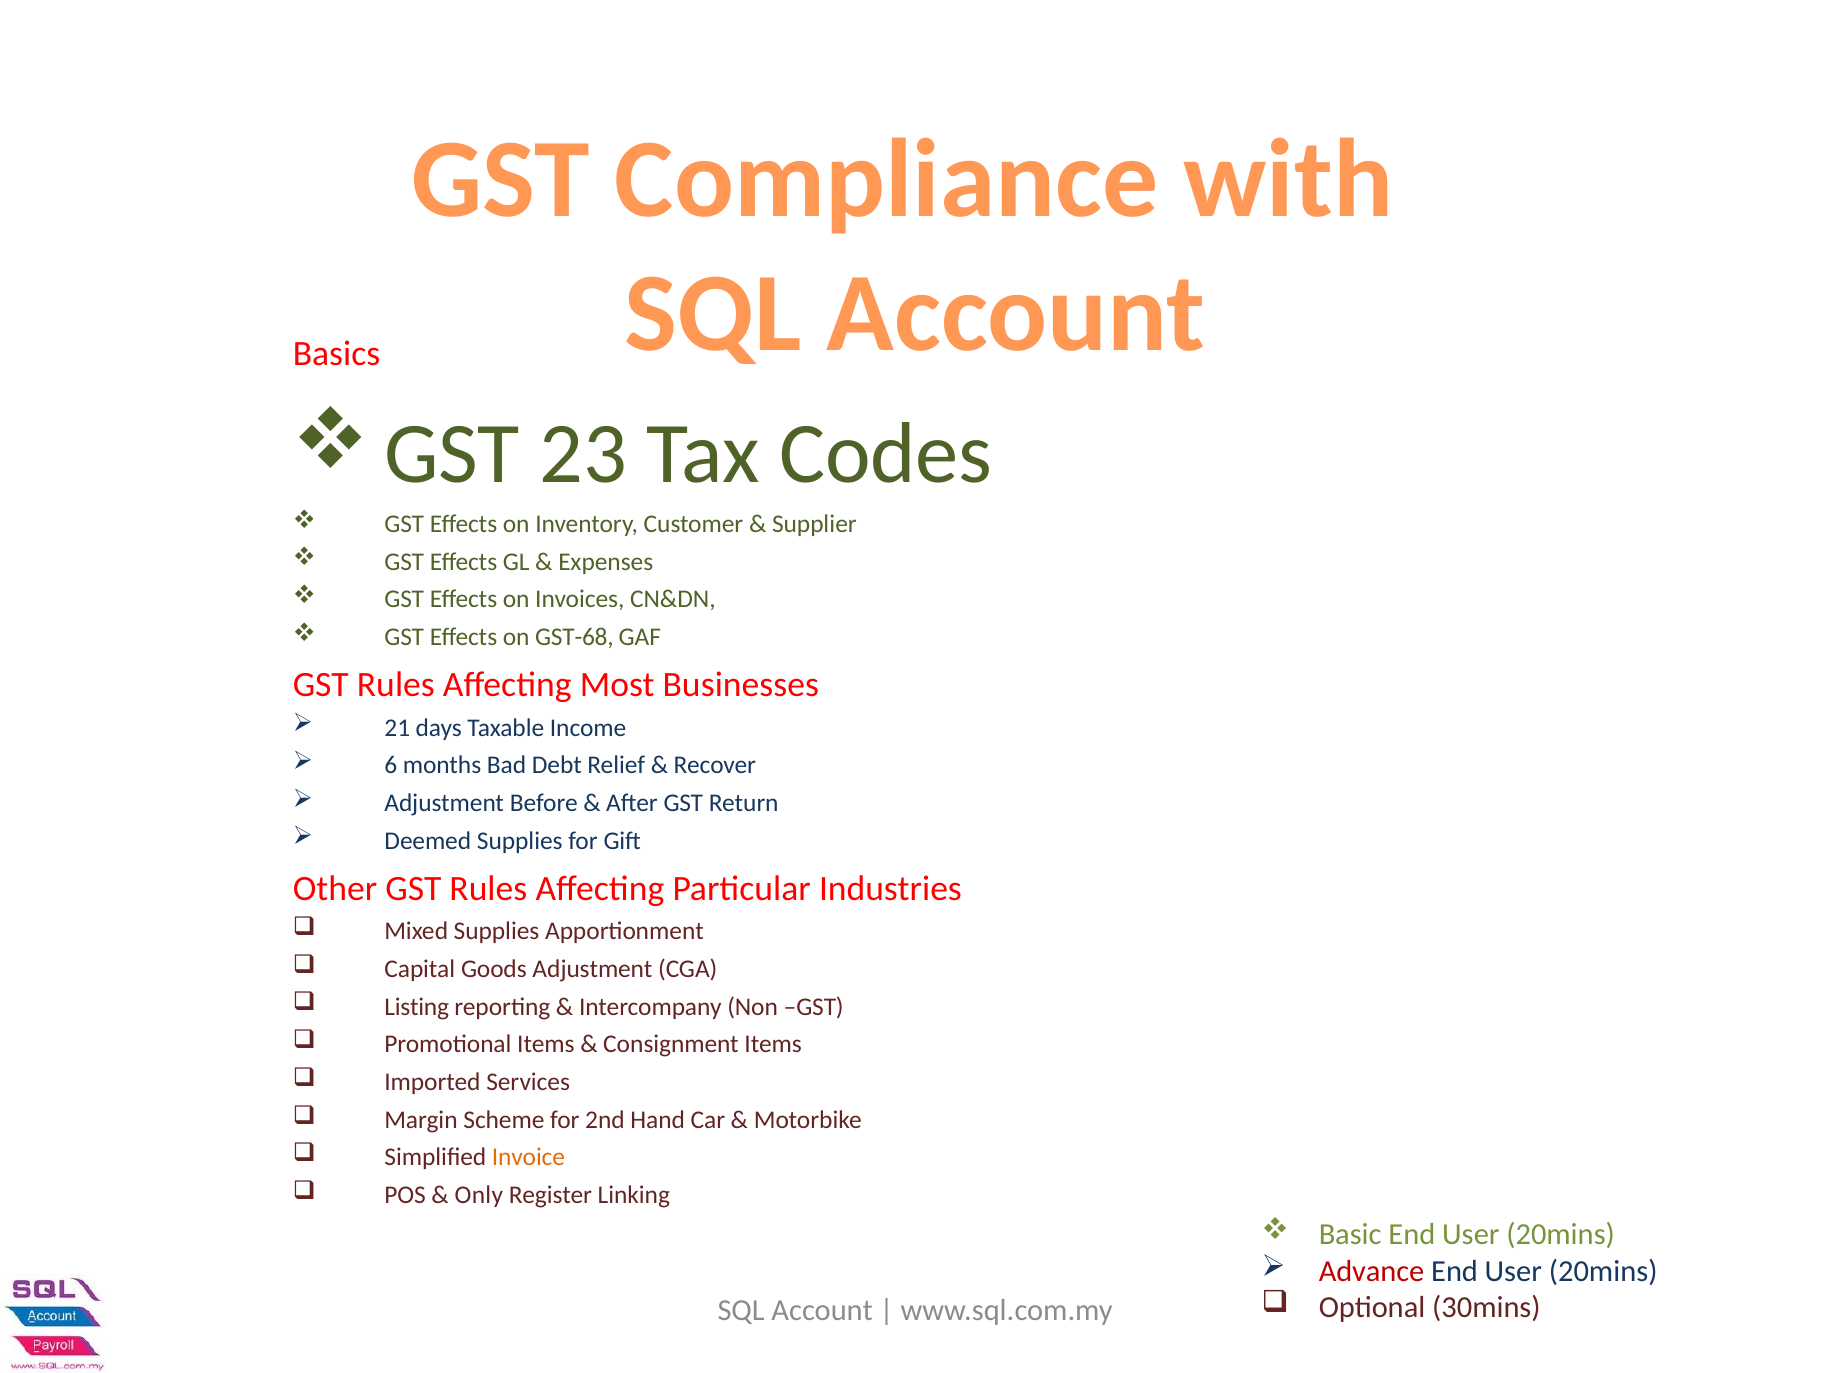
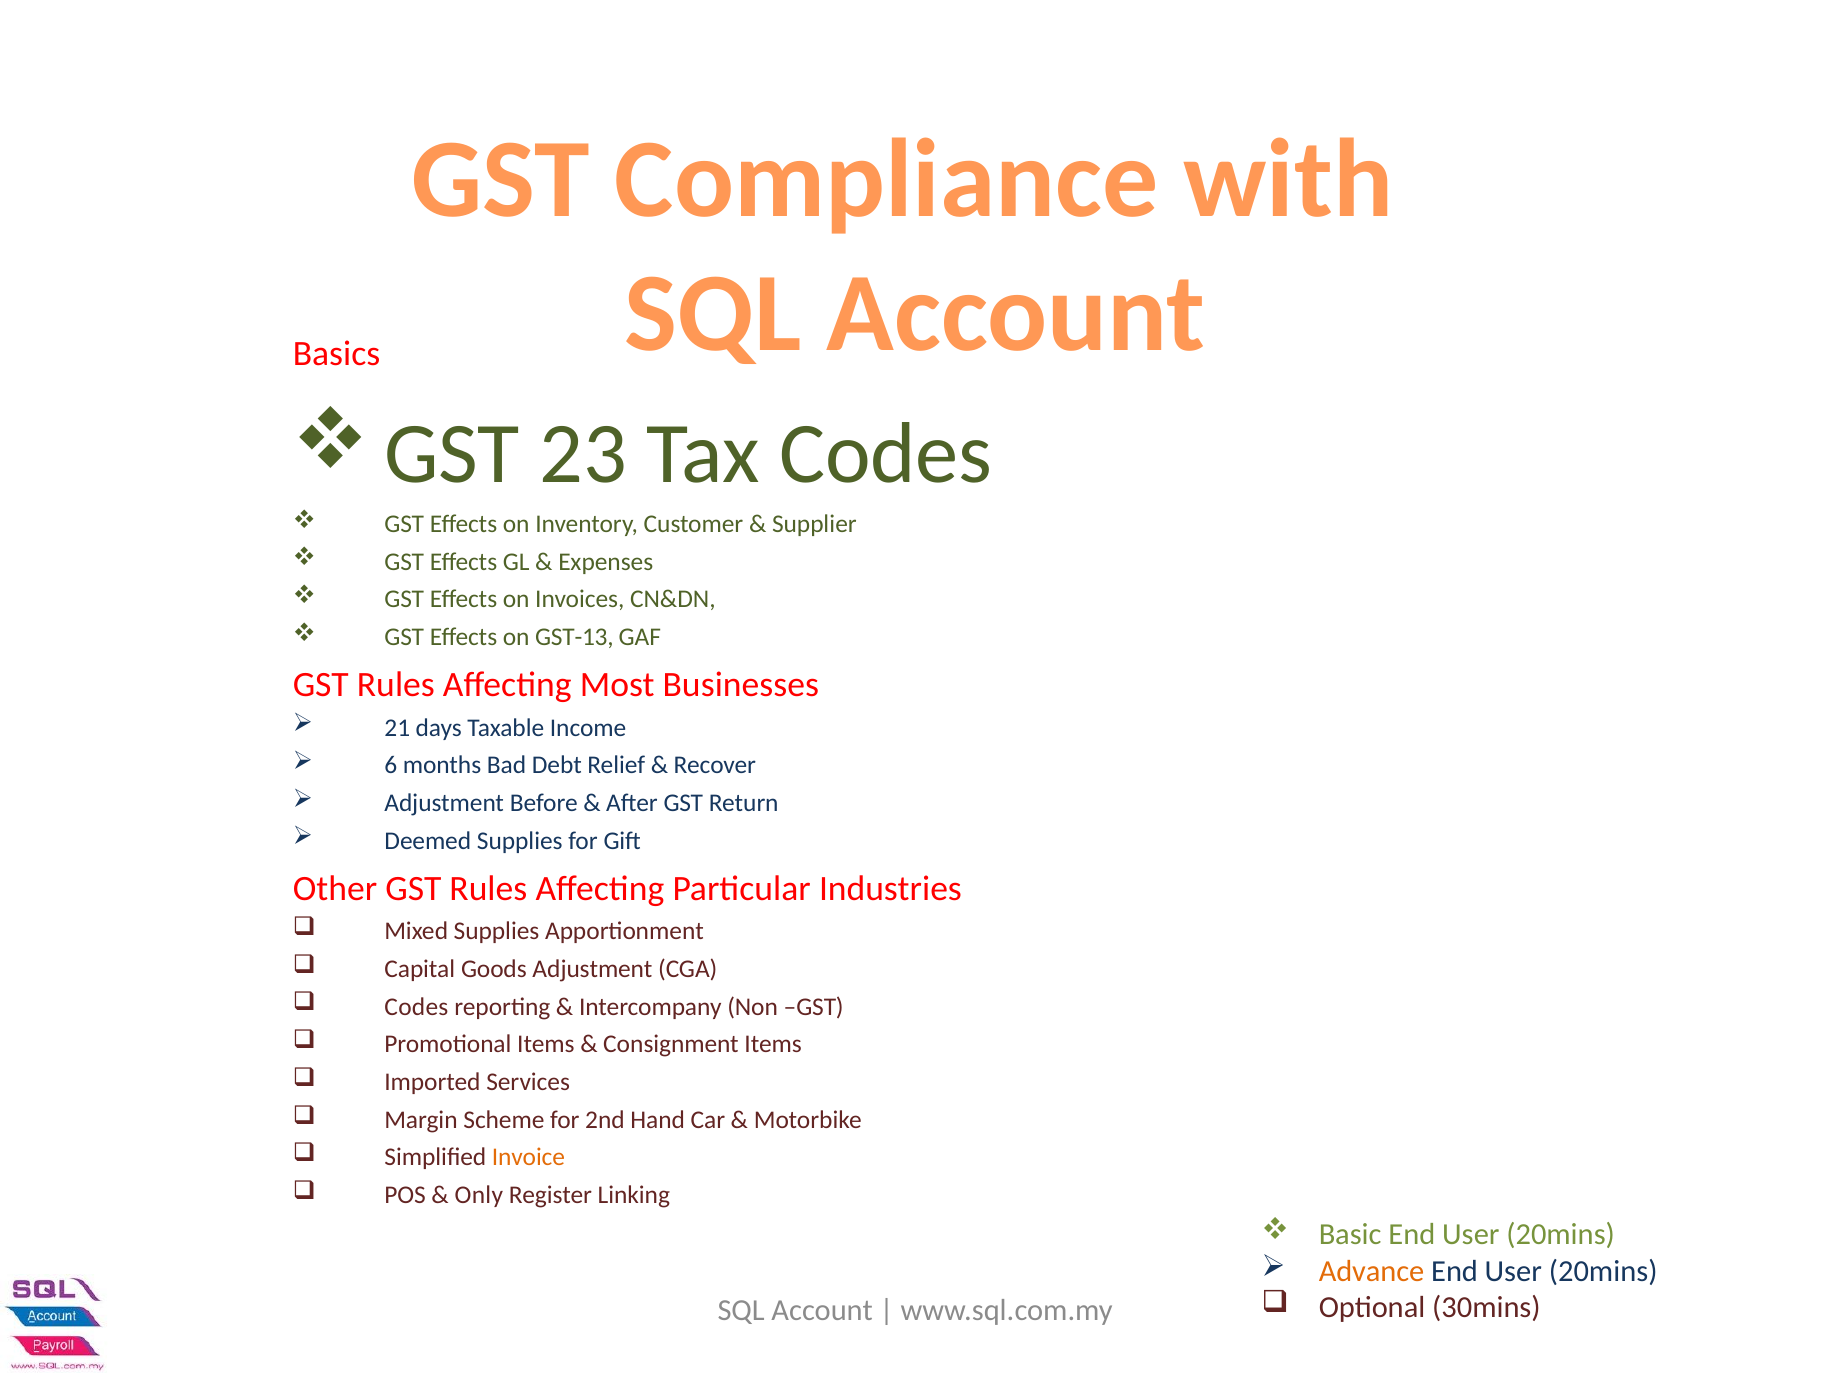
GST-68: GST-68 -> GST-13 (574, 637)
Listing: Listing -> Codes (416, 1007)
Advance colour: red -> orange (1371, 1271)
